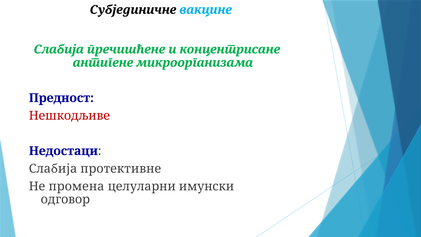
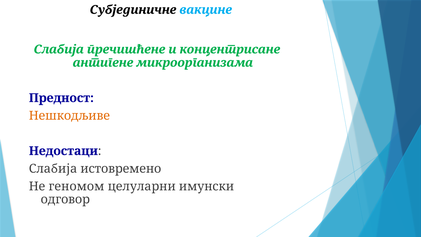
Нешкодљиве colour: red -> orange (69, 116)
протективне: протективне -> истовремено (121, 169)
промена: промена -> геномом (76, 186)
